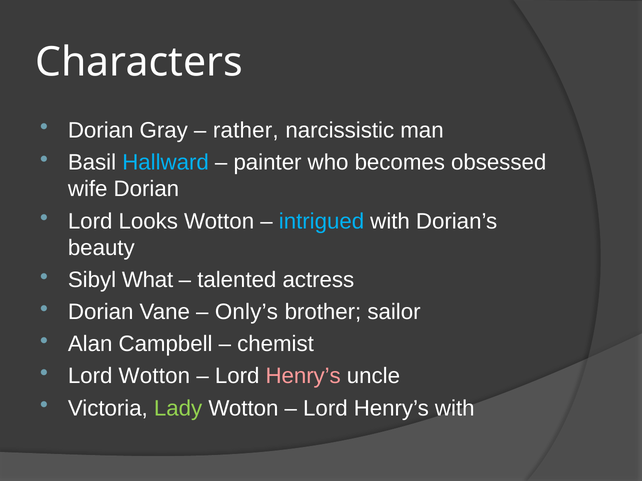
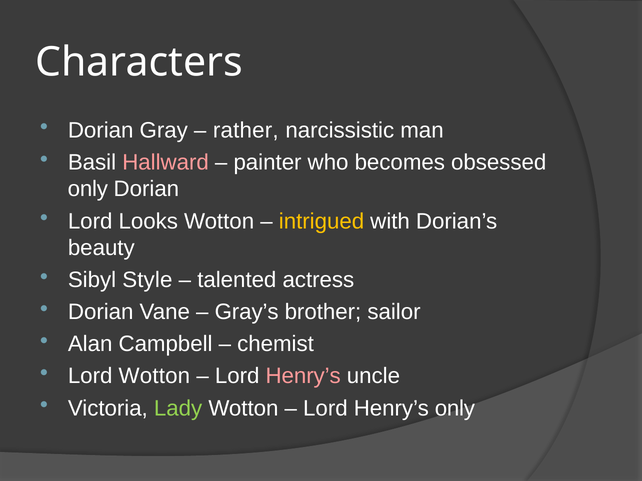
Hallward colour: light blue -> pink (166, 163)
wife: wife -> only (88, 189)
intrigued colour: light blue -> yellow (322, 221)
What: What -> Style (147, 280)
Only’s: Only’s -> Gray’s (247, 312)
Henry’s with: with -> only (455, 409)
